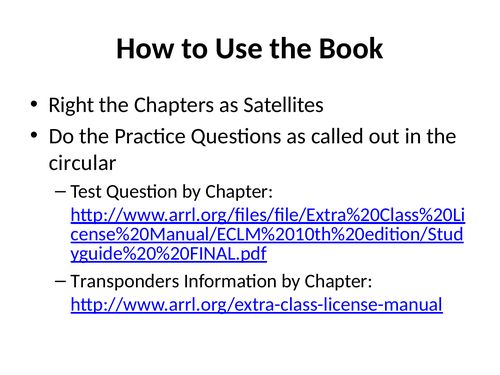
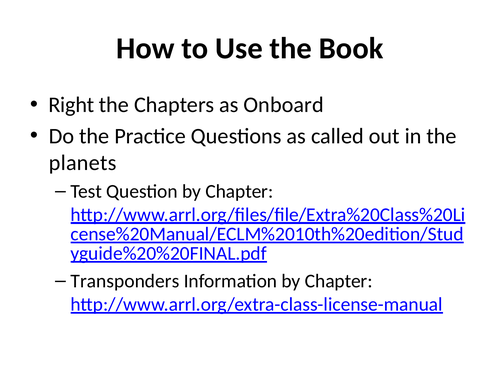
Satellites: Satellites -> Onboard (284, 105)
circular: circular -> planets (83, 163)
